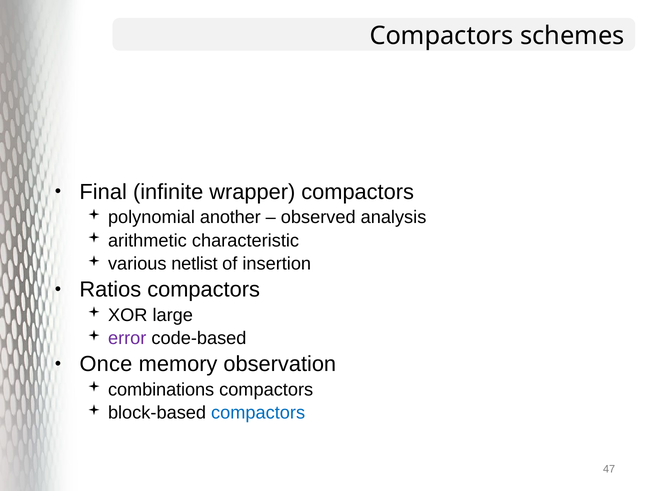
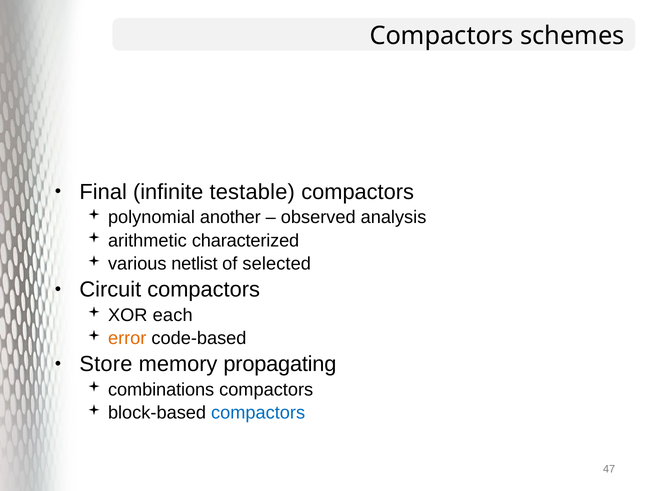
wrapper: wrapper -> testable (252, 192)
characteristic: characteristic -> characterized (246, 240)
insertion: insertion -> selected (277, 264)
Ratios: Ratios -> Circuit (110, 289)
large: large -> each (173, 315)
error colour: purple -> orange (127, 338)
Once: Once -> Store (106, 364)
observation: observation -> propagating (280, 364)
